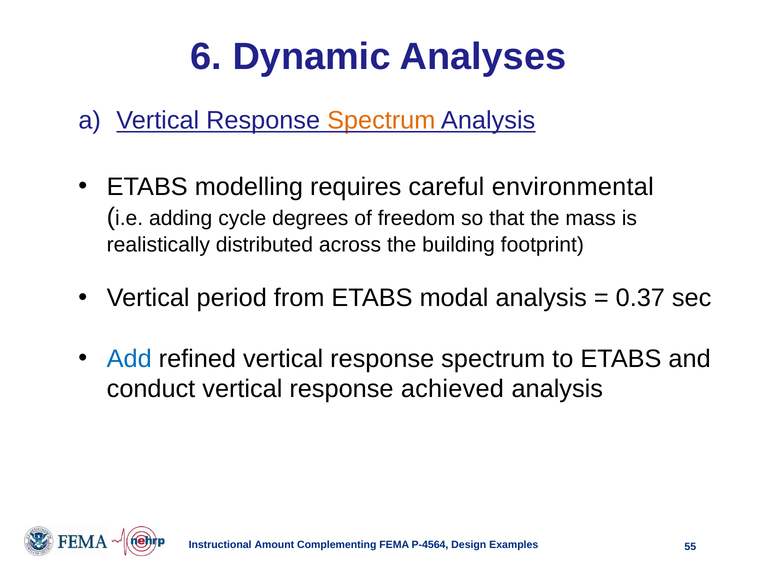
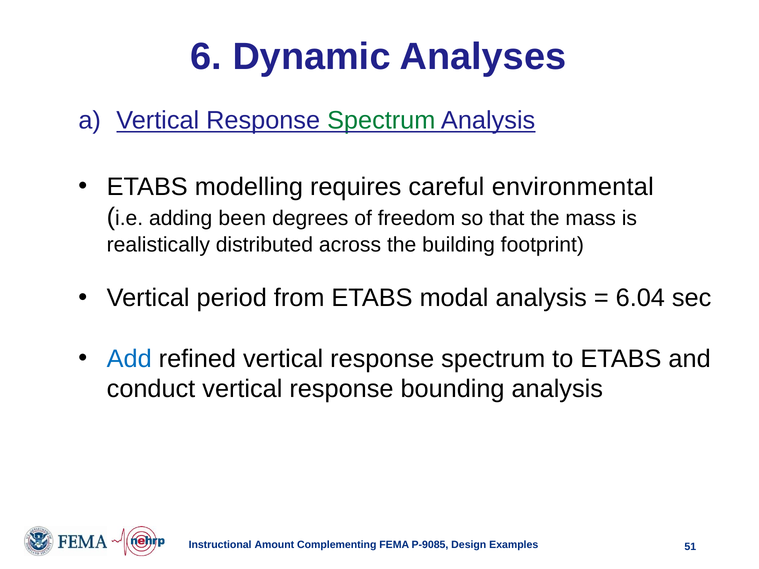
Spectrum colour: orange -> green (381, 121)
cycle: cycle -> been (242, 219)
0.37: 0.37 -> 6.04 (640, 298)
achieved: achieved -> bounding (453, 389)
P-4564: P-4564 -> P-9085 (430, 545)
55: 55 -> 51 (690, 547)
